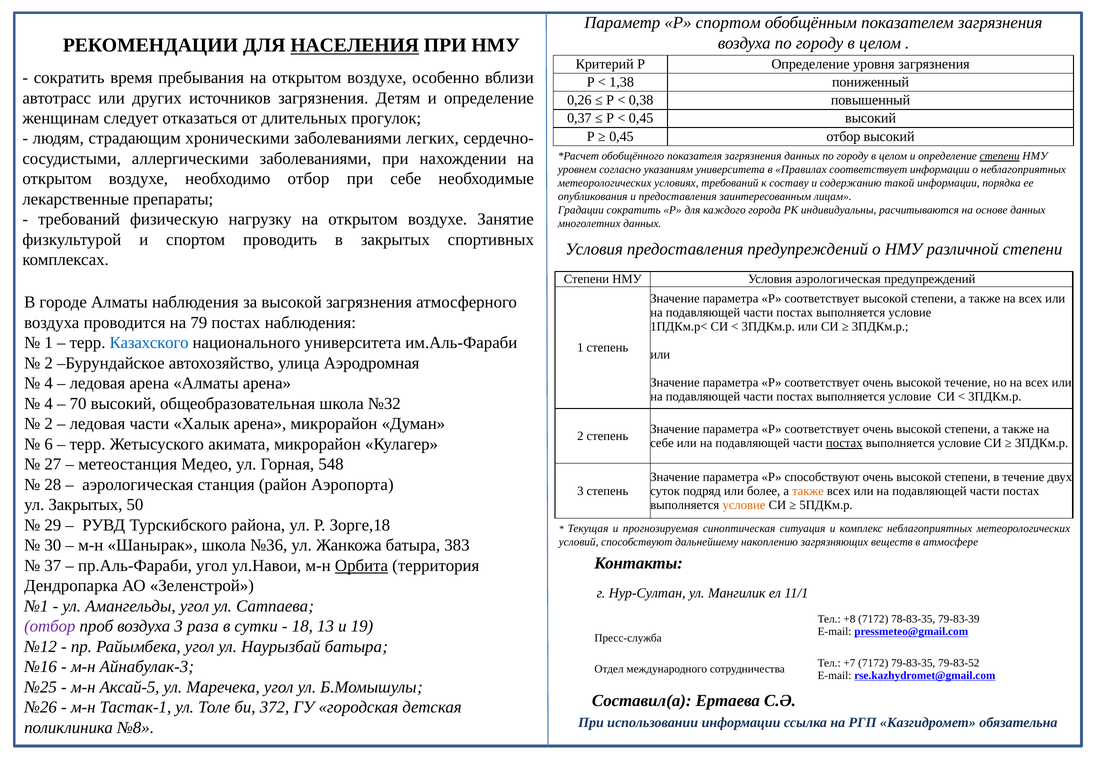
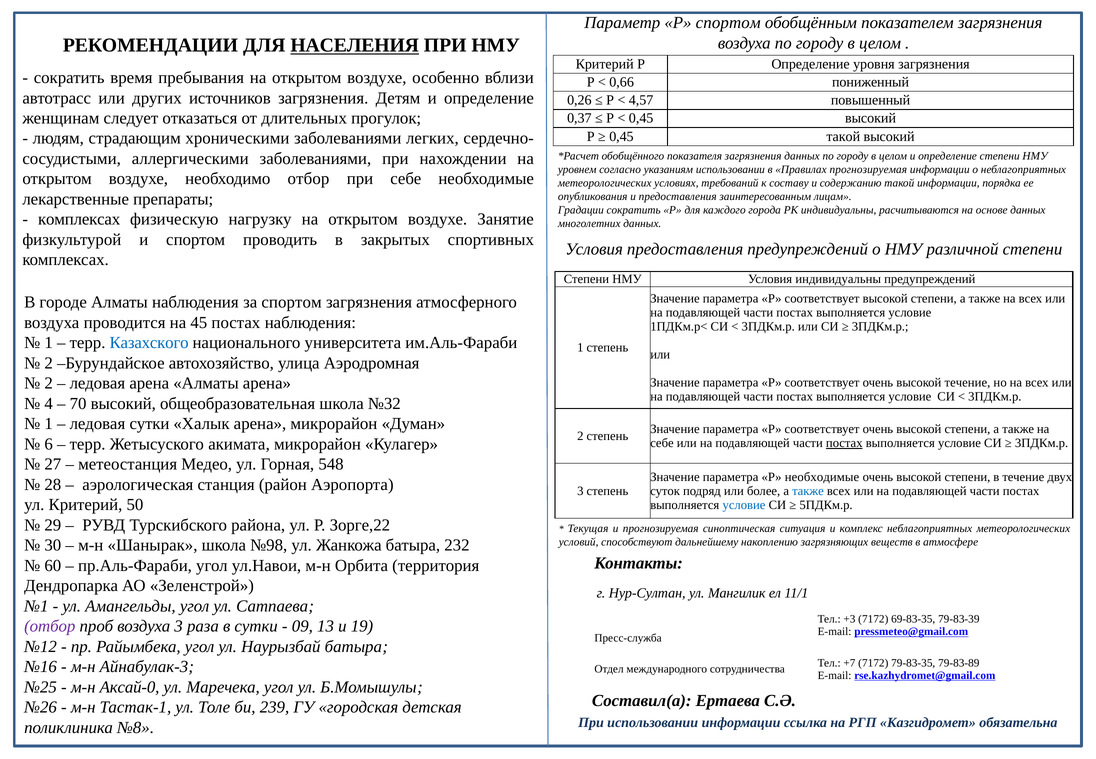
1,38: 1,38 -> 0,66 (622, 82)
0,38: 0,38 -> 4,57 (641, 100)
0,45 отбор: отбор -> такой (843, 136)
степени underline: present -> none (1000, 156)
указаниям университета: университета -> использовании (730, 170)
Правилах соответствует: соответствует -> прогнозируемая (868, 170)
требований: требований -> комплексах (79, 219)
Условия аэрологическая: аэрологическая -> индивидуальны (838, 279)
за высокой: высокой -> спортом (292, 302)
79: 79 -> 45 (199, 323)
4: 4 -> 2 (49, 383)
2: 2 -> 1 (49, 424)
ледовая части: части -> сутки (149, 424)
Р способствуют: способствуют -> необходимые (822, 477)
также colour: orange -> blue (808, 491)
ул Закрытых: Закрытых -> Критерий (85, 505)
условие colour: orange -> blue (744, 505)
Зорге,18: Зорге,18 -> Зорге,22 (360, 525)
№36: №36 -> №98 (269, 545)
383: 383 -> 232 (457, 545)
37: 37 -> 60 (53, 565)
Орбита underline: present -> none (362, 565)
+8: +8 -> +3 (849, 619)
78-83-35: 78-83-35 -> 69-83-35 (913, 619)
18: 18 -> 09 (302, 626)
79-83-52: 79-83-52 -> 79-83-89 (959, 663)
Аксай-5: Аксай-5 -> Аксай-0 (130, 687)
372: 372 -> 239 (275, 707)
